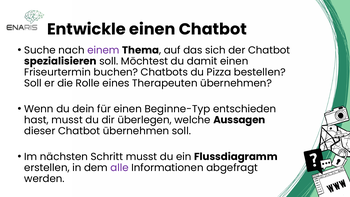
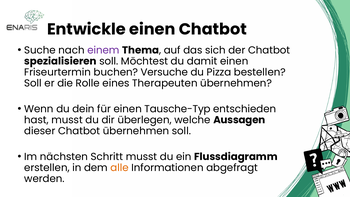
Chatbots: Chatbots -> Versuche (164, 72)
Beginne-Typ: Beginne-Typ -> Tausche-Typ (177, 109)
alle colour: purple -> orange (120, 168)
